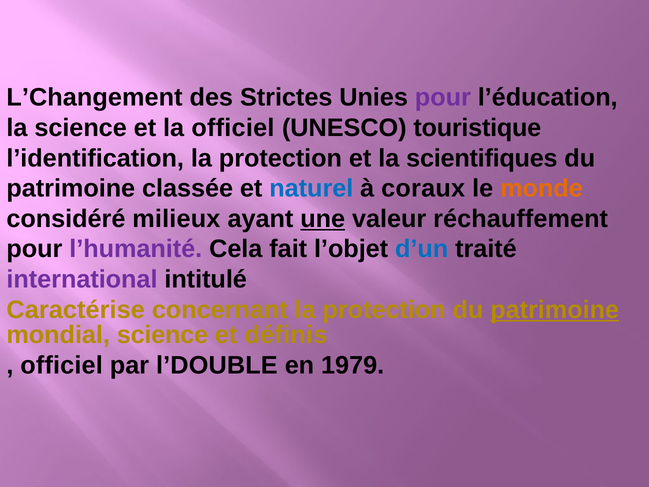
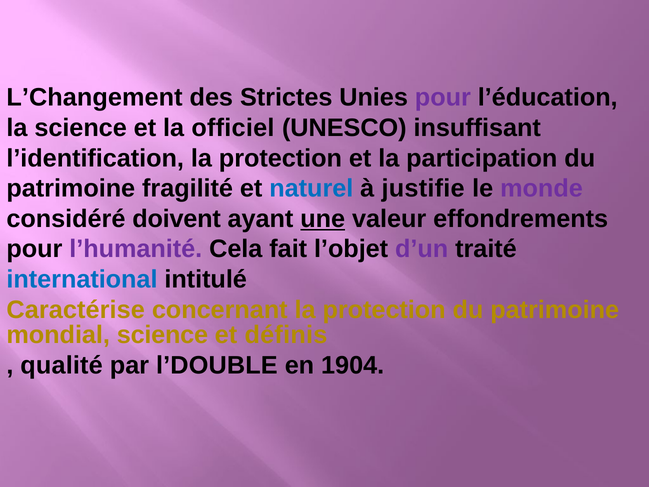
touristique: touristique -> insuffisant (477, 128)
scientifiques: scientifiques -> participation (482, 158)
classée: classée -> fragilité (188, 188)
coraux: coraux -> justifie (423, 188)
monde colour: orange -> purple (541, 188)
milieux: milieux -> doivent (177, 219)
réchauffement: réchauffement -> effondrements (521, 219)
d’un colour: blue -> purple (422, 249)
international colour: purple -> blue (82, 279)
patrimoine underline: present -> none (555, 310)
officiel: officiel -> qualité (62, 365)
1979: 1979 -> 1904 (353, 365)
